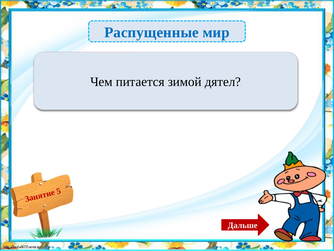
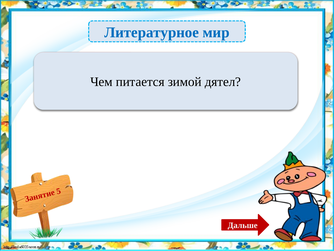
Распущенные: Распущенные -> Литературное (152, 32)
